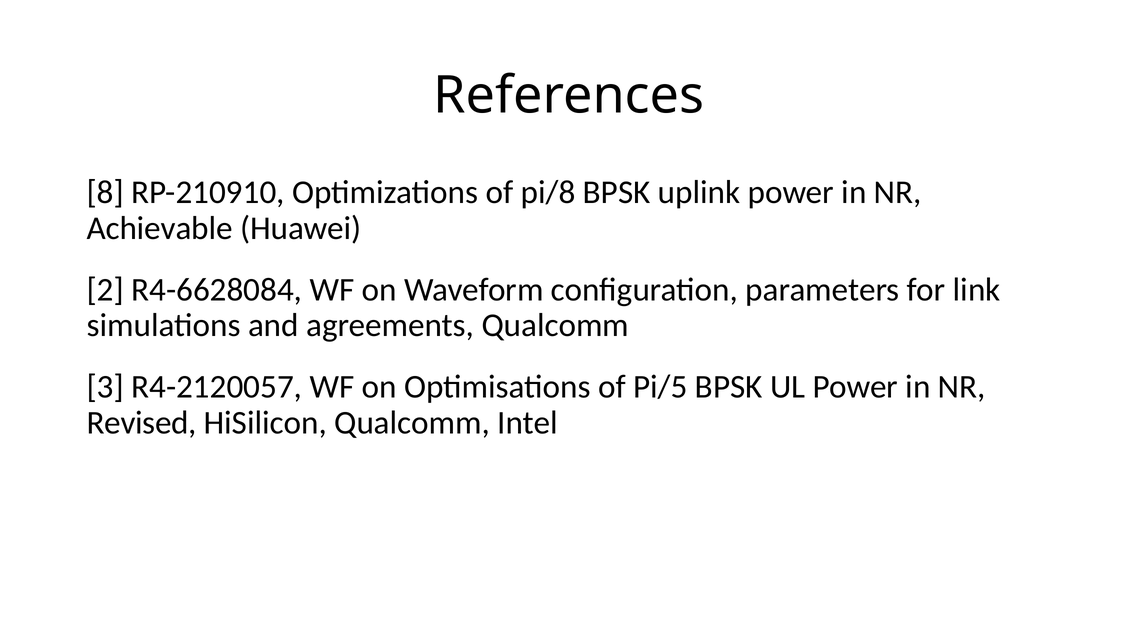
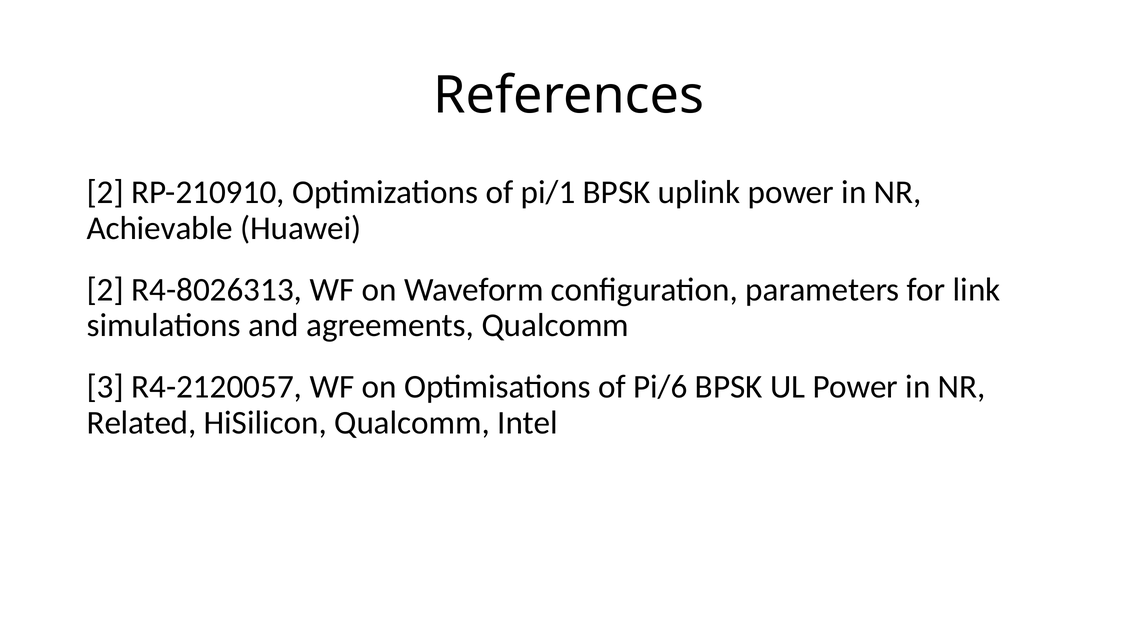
8: 8 -> 2 (105, 192)
pi/8: pi/8 -> pi/1 (548, 192)
R4-6628084: R4-6628084 -> R4-8026313 (217, 290)
Pi/5: Pi/5 -> Pi/6 (660, 387)
Revised: Revised -> Related (142, 423)
